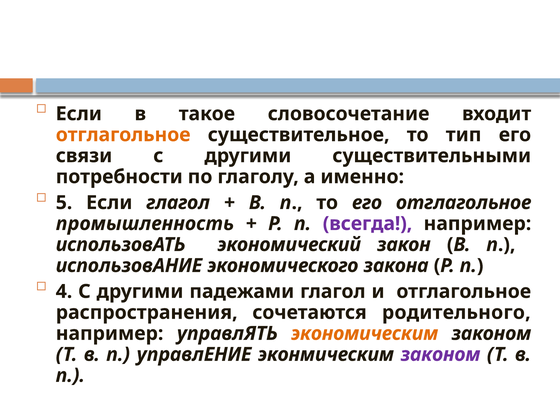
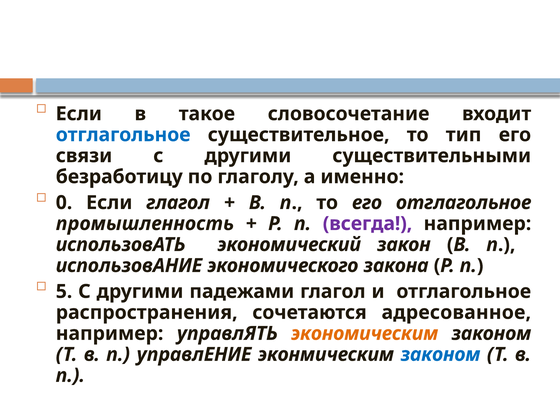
отглагольное colour: orange -> blue (123, 135)
потребности: потребности -> безработицу (119, 177)
5: 5 -> 0 (64, 203)
4: 4 -> 5 (64, 291)
родительного: родительного -> адресованное (456, 312)
законом colour: purple -> blue (440, 354)
